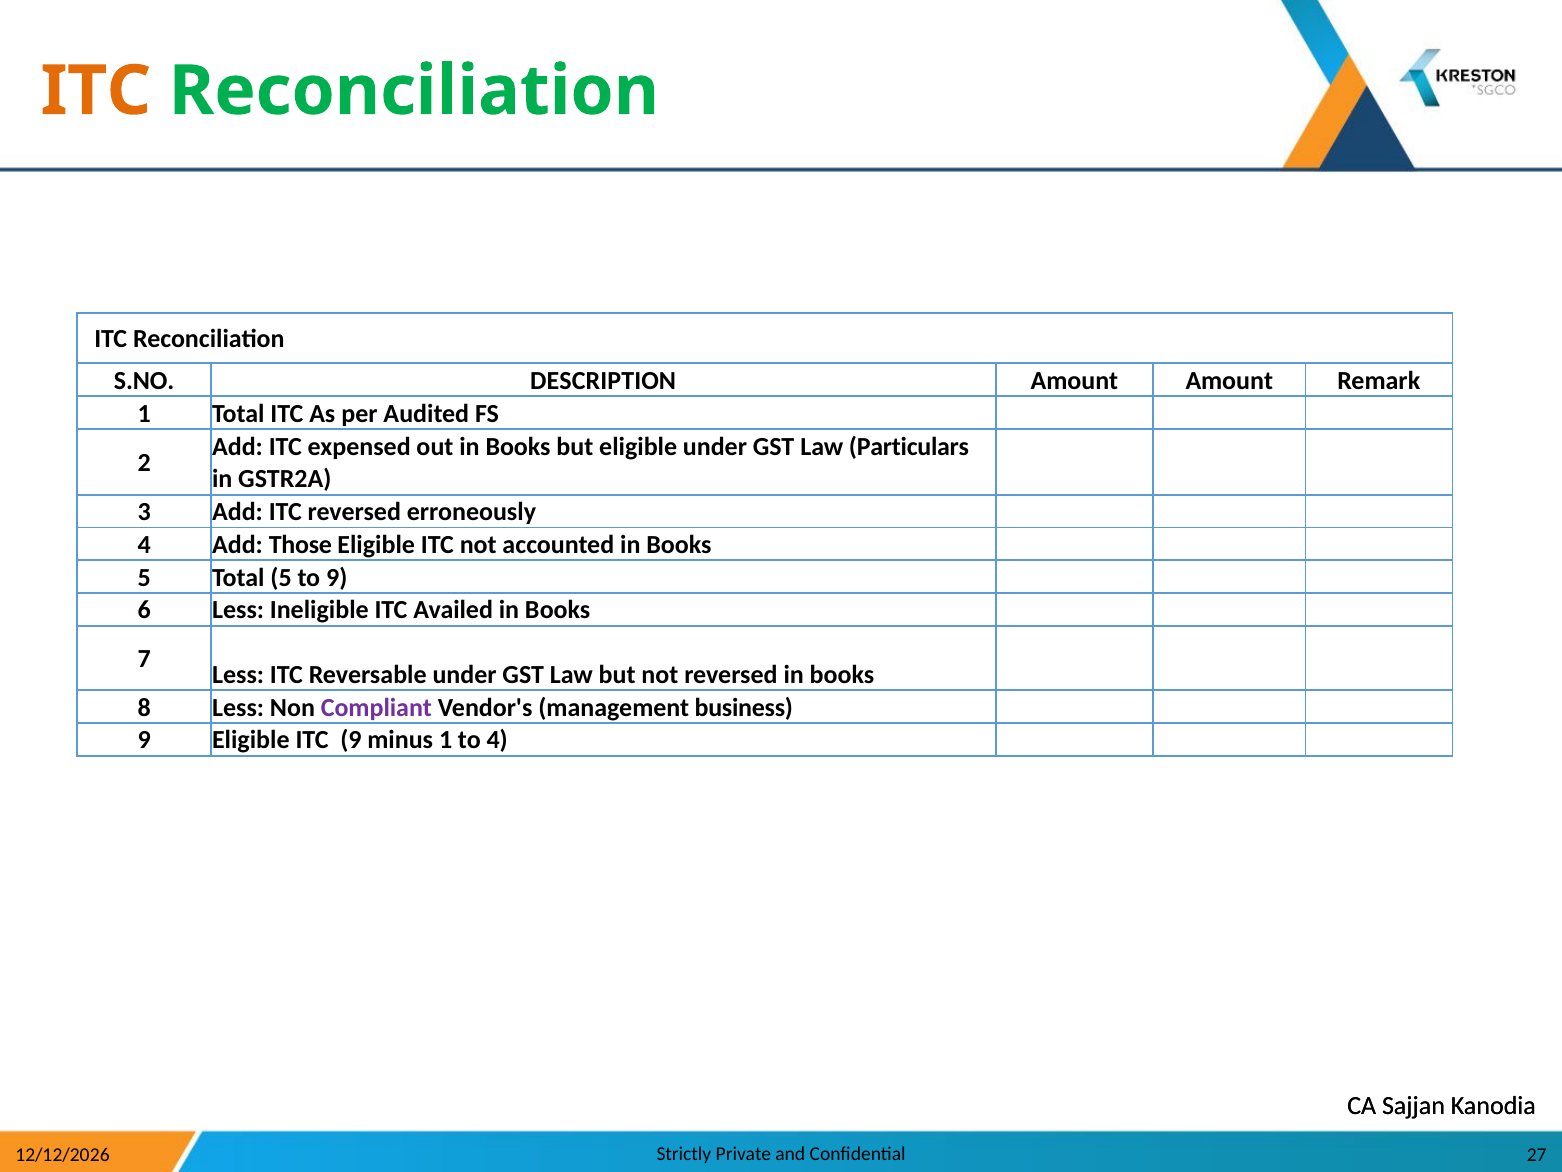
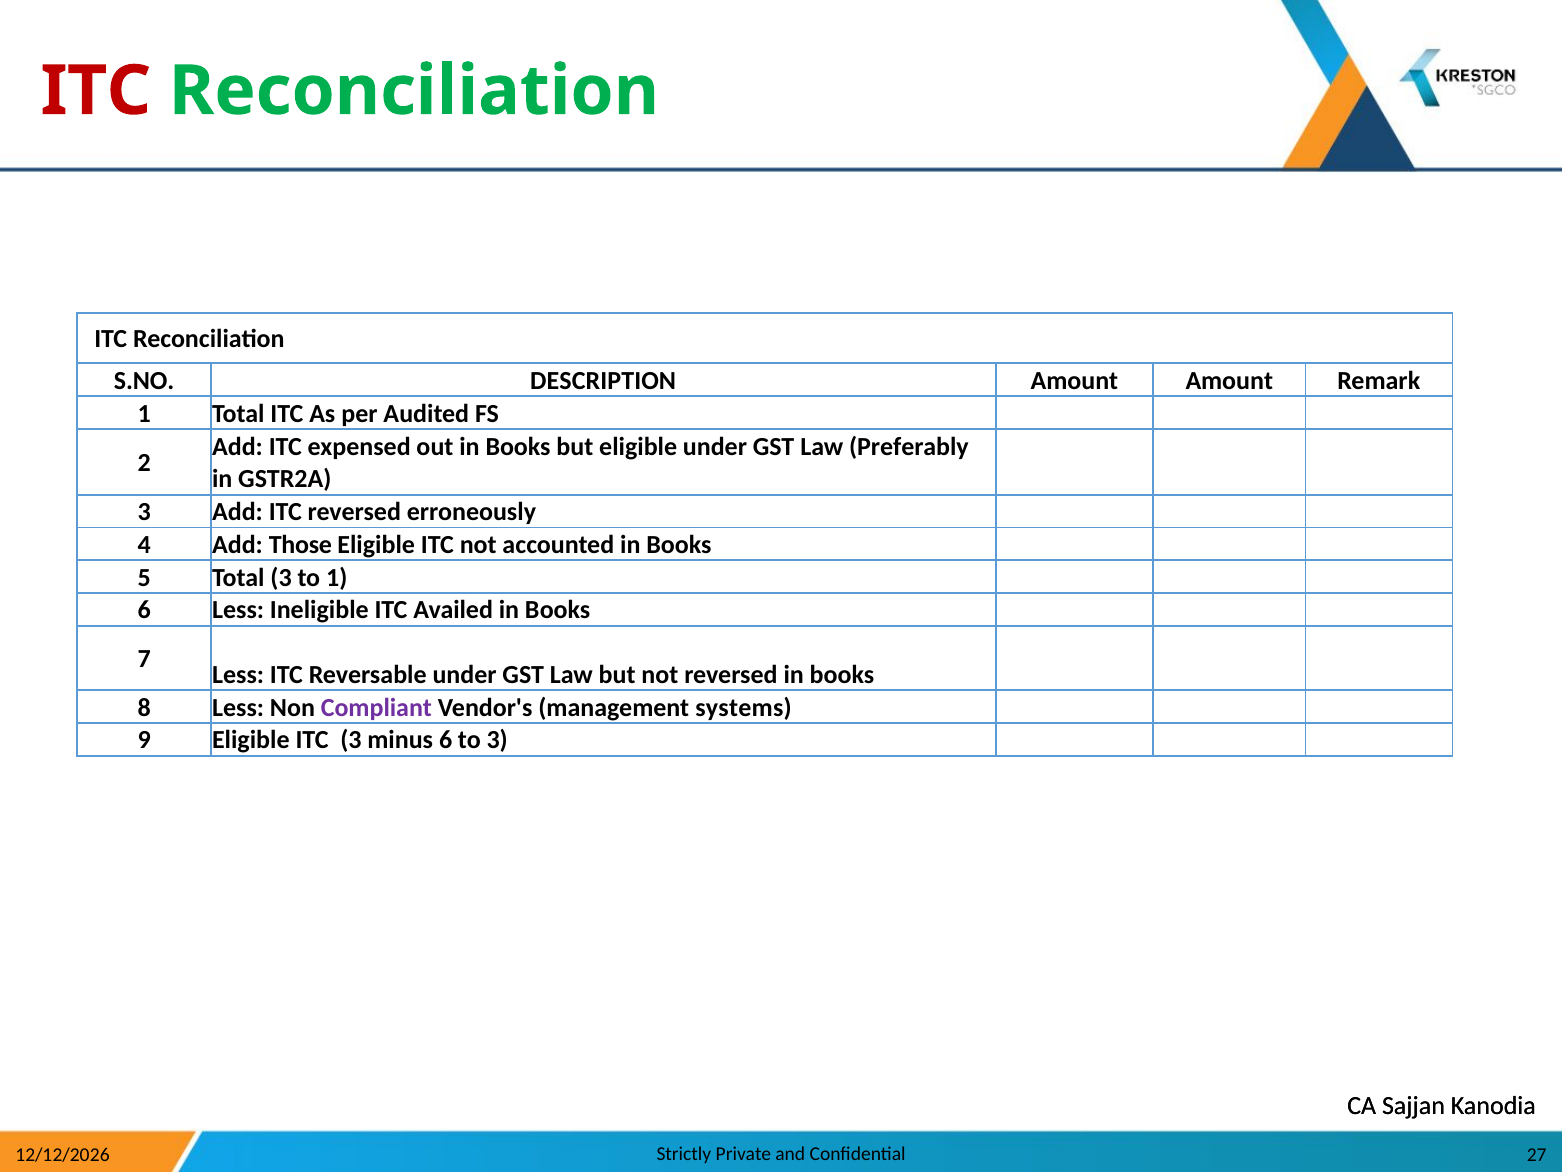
ITC colour: orange -> red (96, 91)
Particulars: Particulars -> Preferably (909, 447)
Total 5: 5 -> 3 (281, 577)
to 9: 9 -> 1 (337, 577)
business: business -> systems (744, 707)
ITC 9: 9 -> 3 (351, 740)
minus 1: 1 -> 6 (446, 740)
to 4: 4 -> 3 (497, 740)
